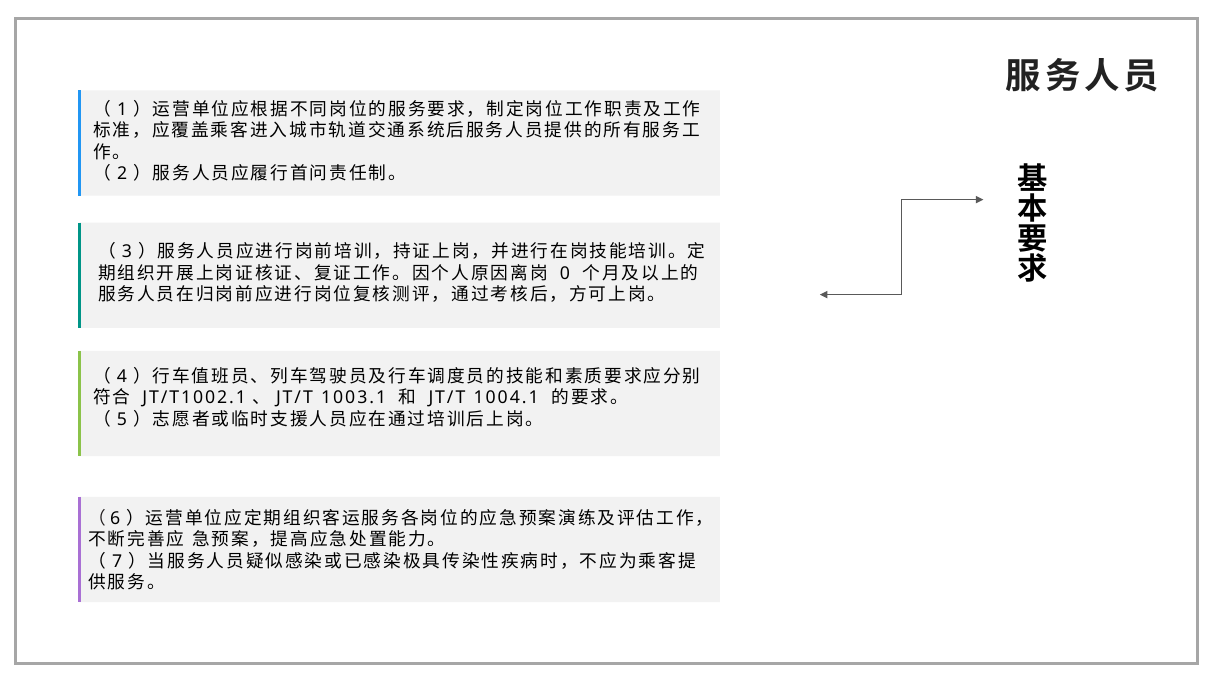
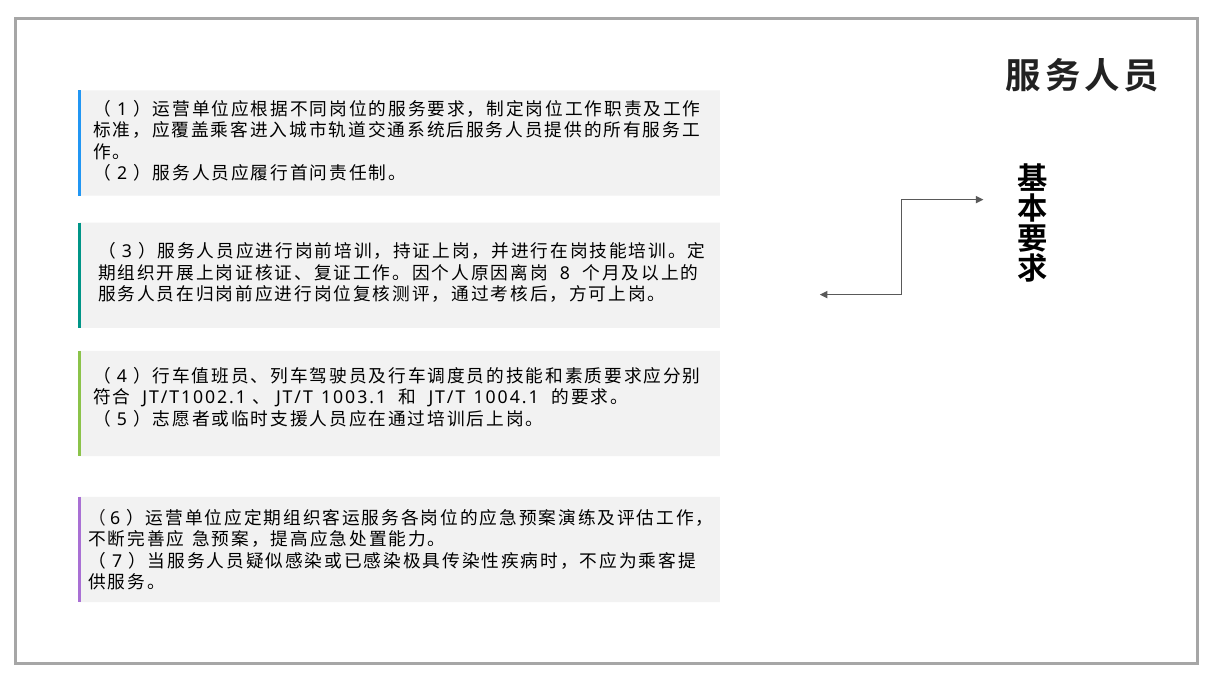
0: 0 -> 8 (565, 273)
